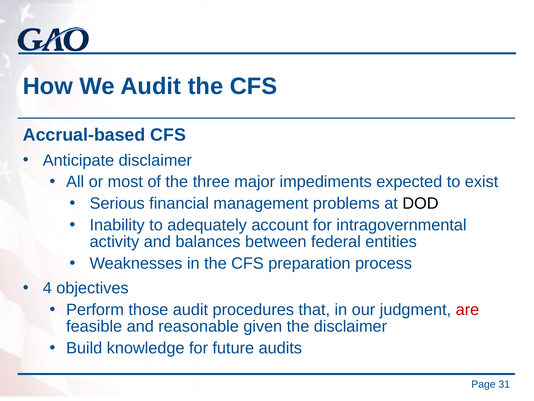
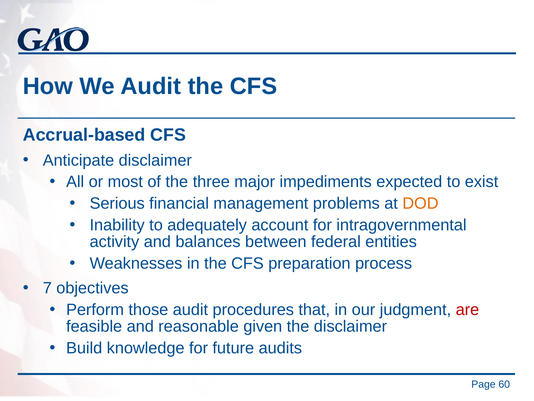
DOD colour: black -> orange (420, 203)
4: 4 -> 7 (47, 288)
31: 31 -> 60 (504, 384)
